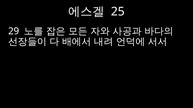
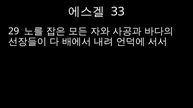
25: 25 -> 33 (118, 12)
